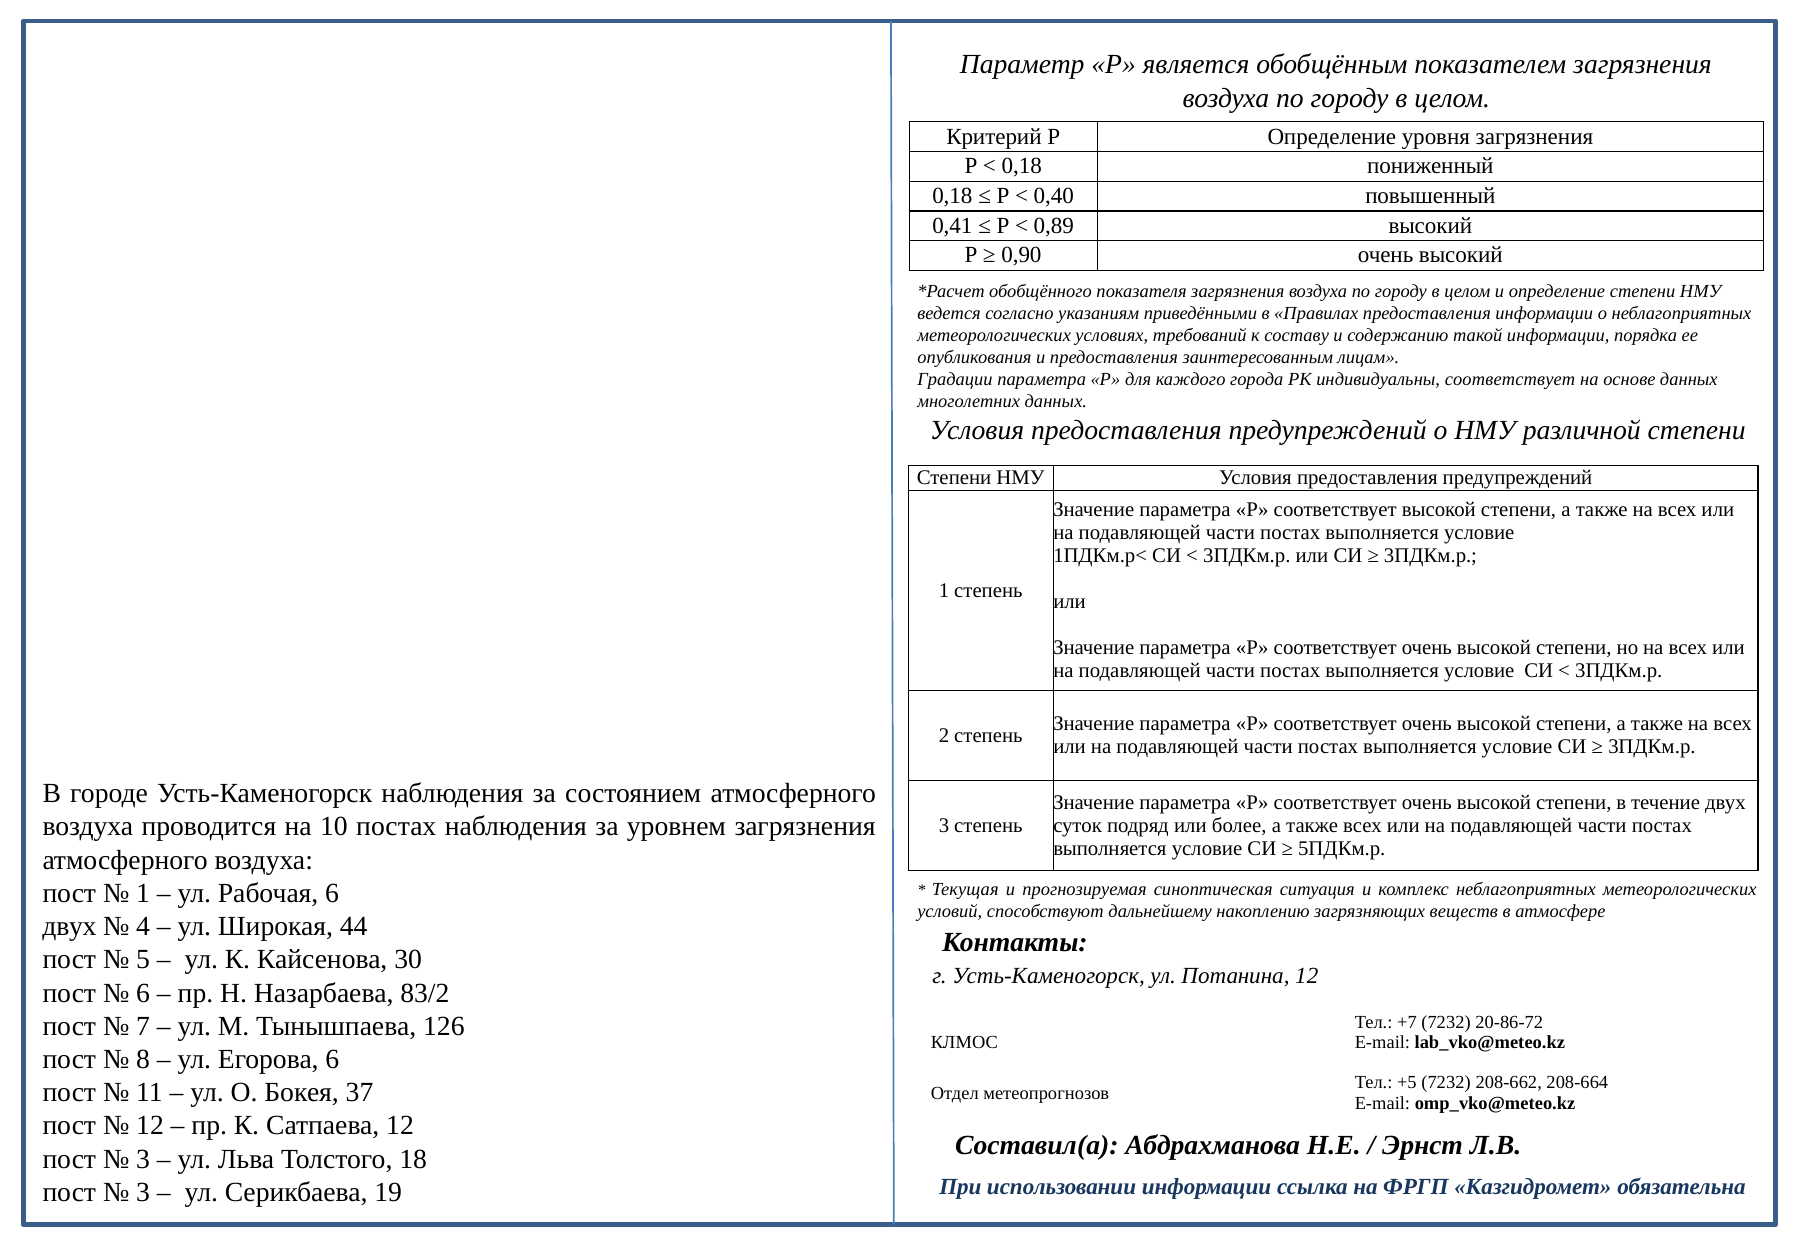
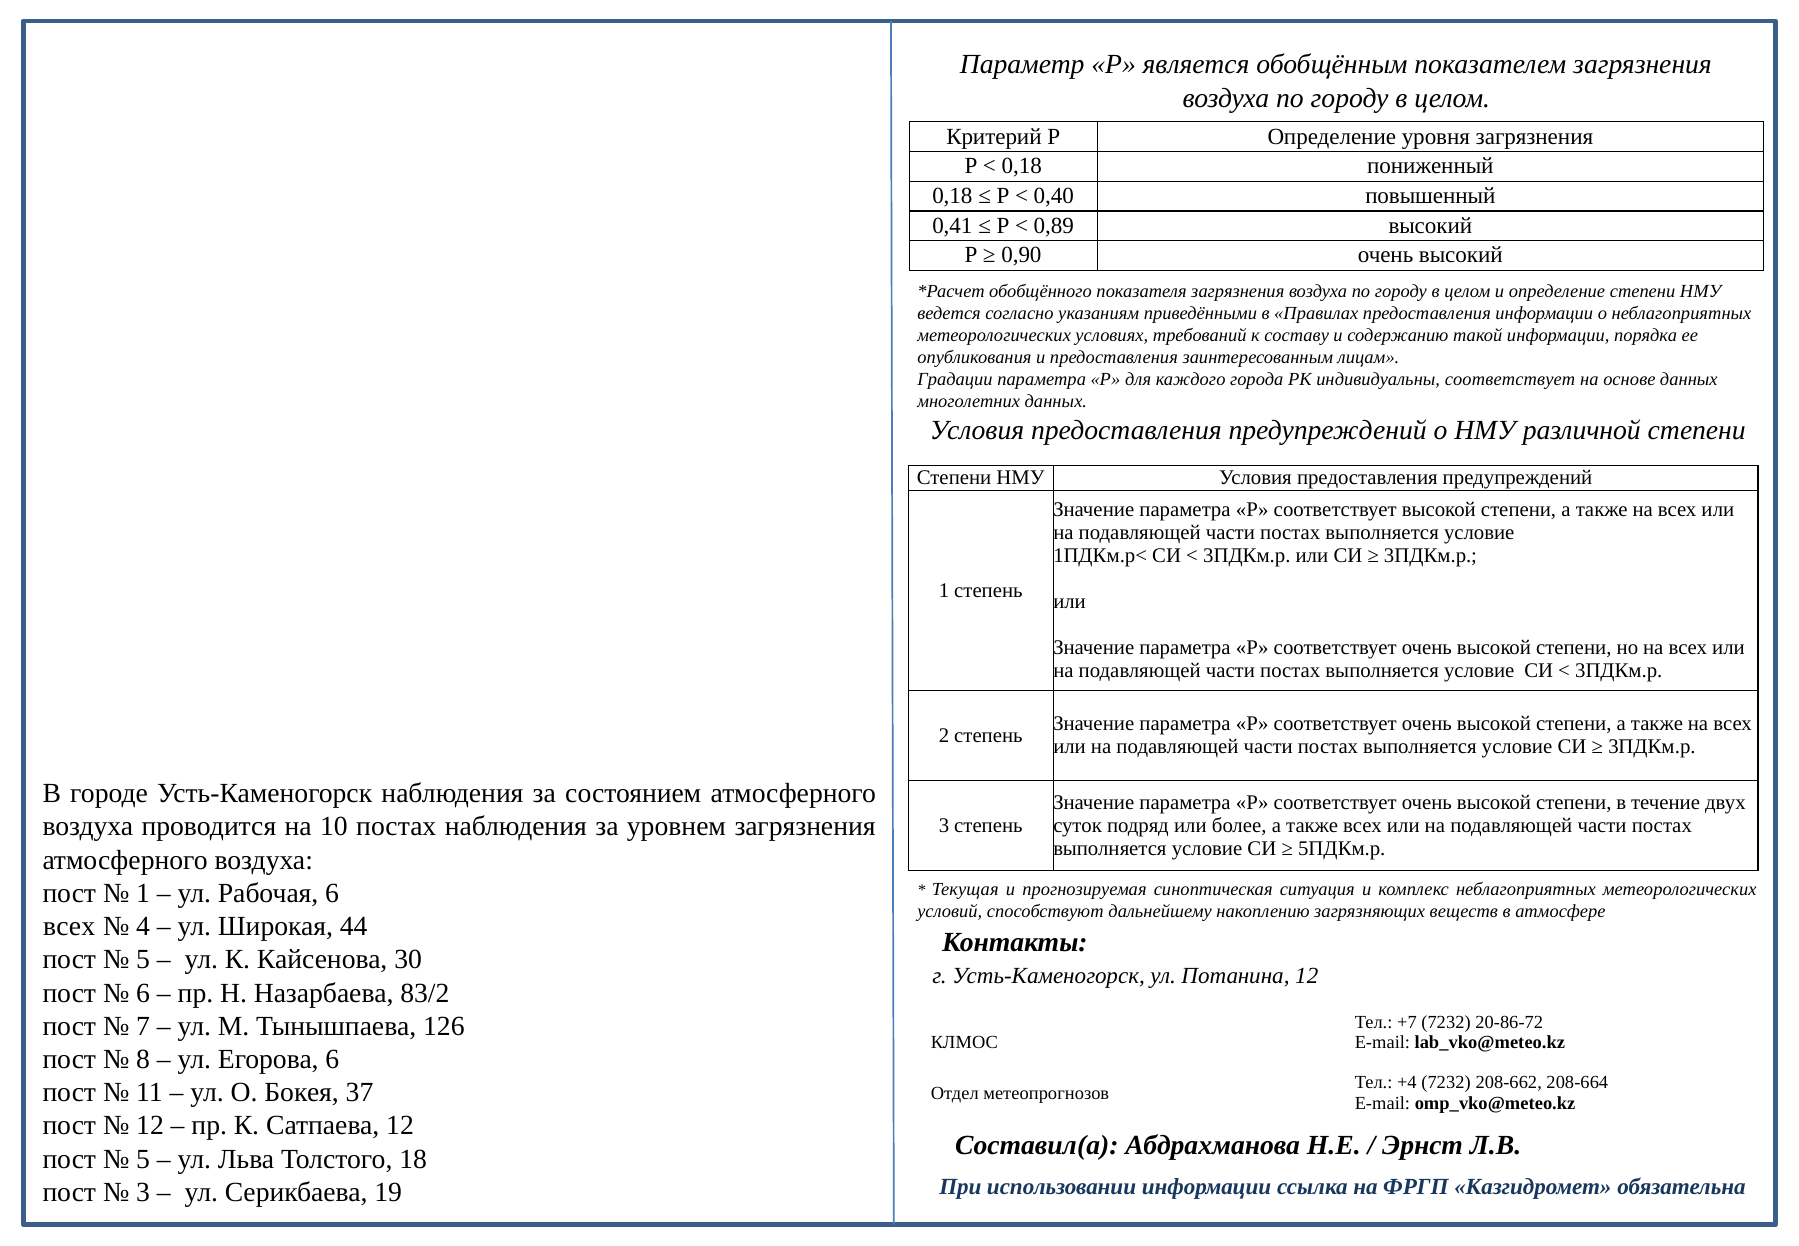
двух: двух -> всех (69, 926)
+5: +5 -> +4 (1407, 1082)
3: 3 -> 5 (143, 1159)
